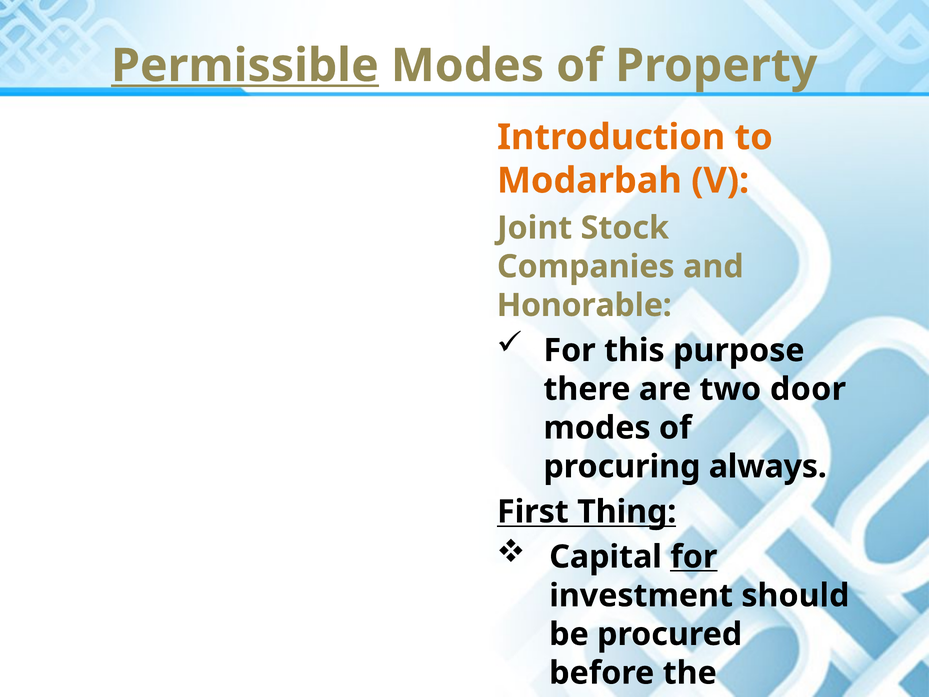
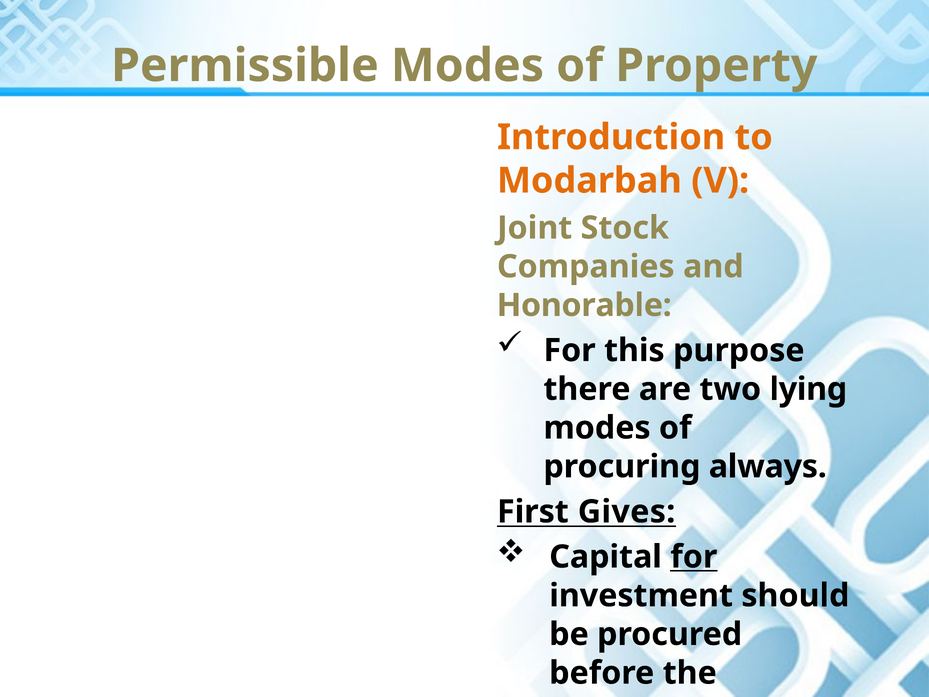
Permissible underline: present -> none (245, 66)
door: door -> lying (808, 389)
Thing: Thing -> Gives (627, 512)
